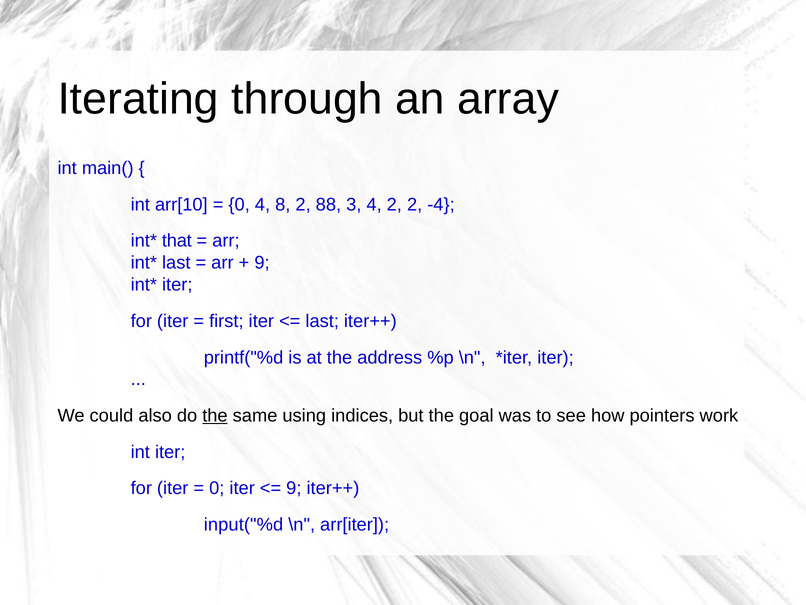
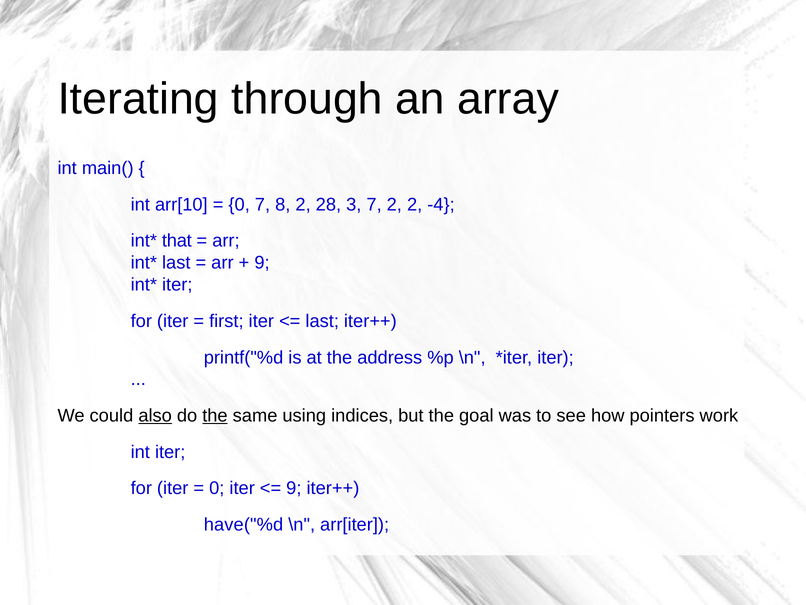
0 4: 4 -> 7 (262, 204)
88: 88 -> 28 (328, 204)
3 4: 4 -> 7 (374, 204)
also underline: none -> present (155, 415)
input("%d: input("%d -> have("%d (243, 524)
